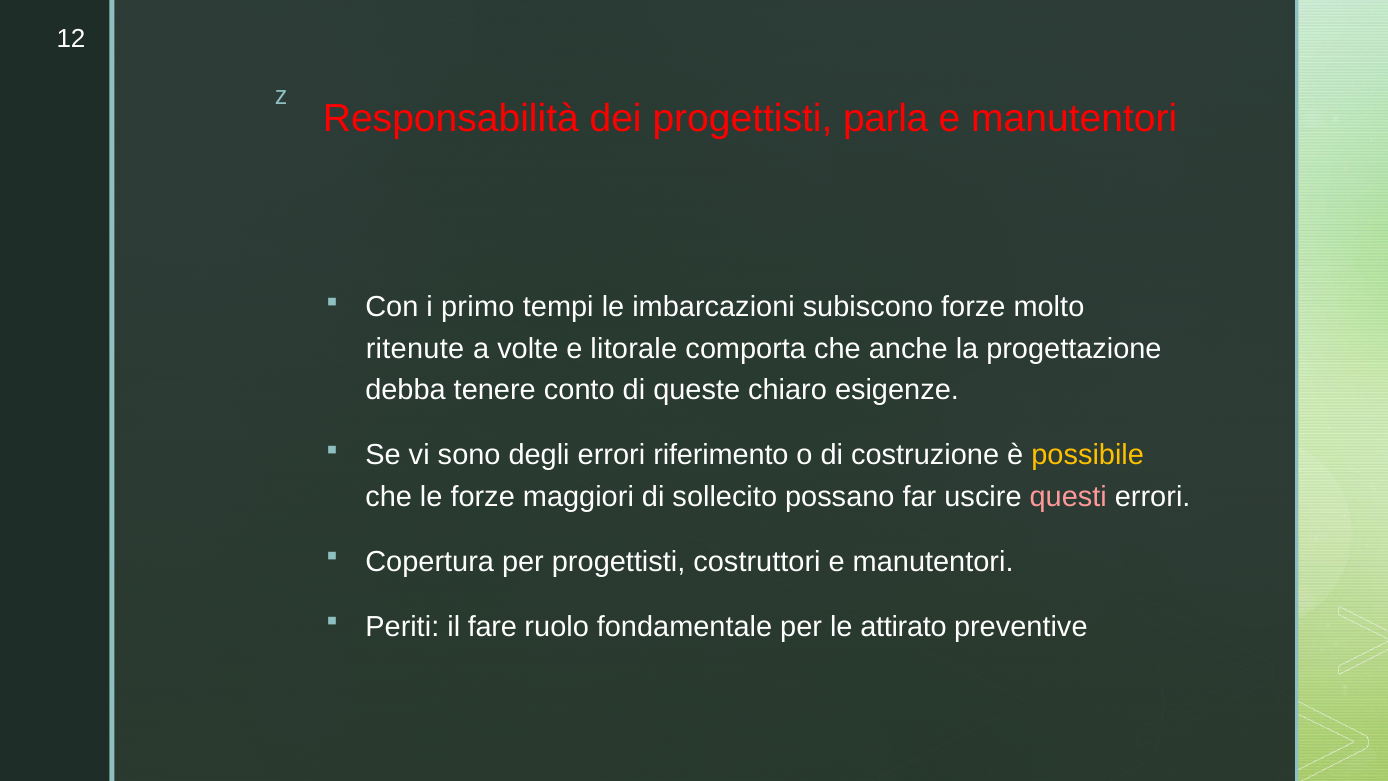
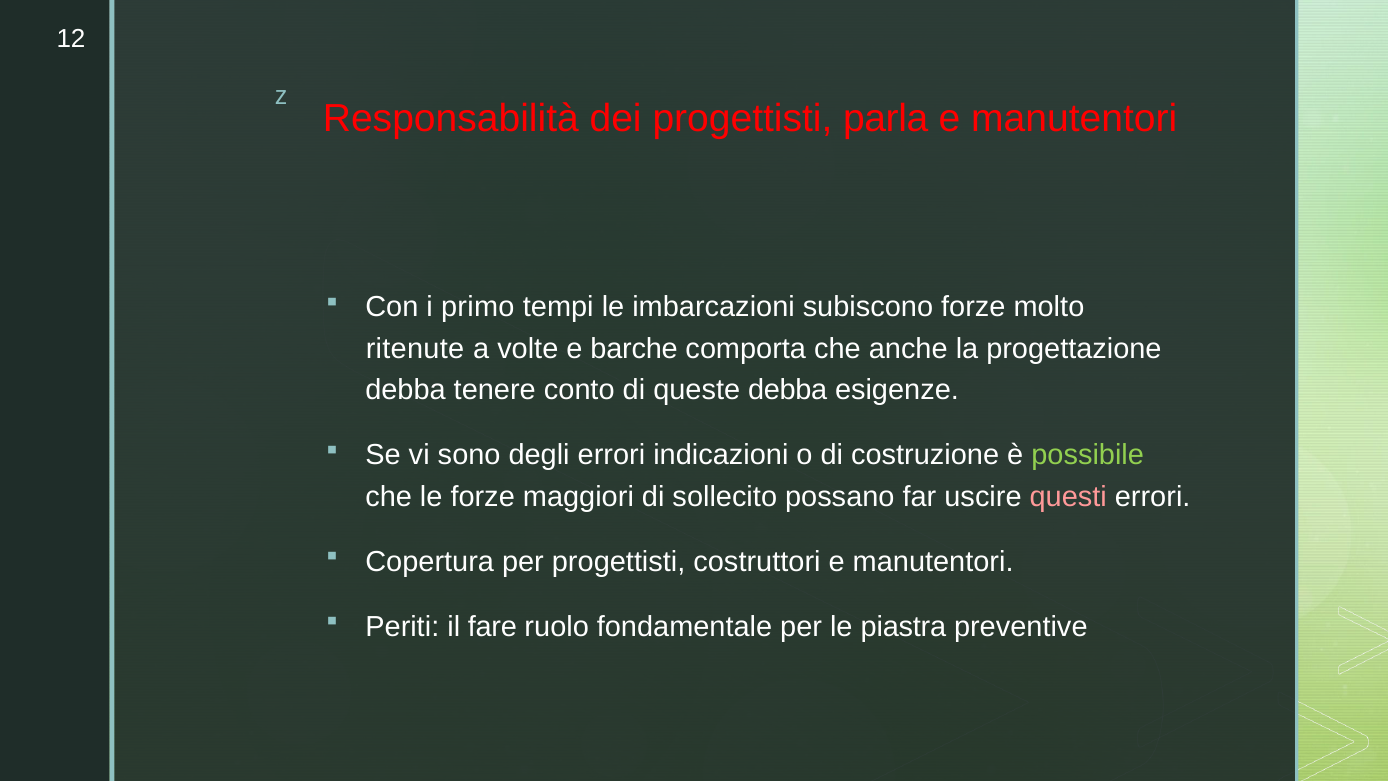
litorale: litorale -> barche (634, 349)
queste chiaro: chiaro -> debba (788, 390)
riferimento: riferimento -> indicazioni (721, 455)
possibile colour: yellow -> light green (1088, 455)
attirato: attirato -> piastra (903, 626)
